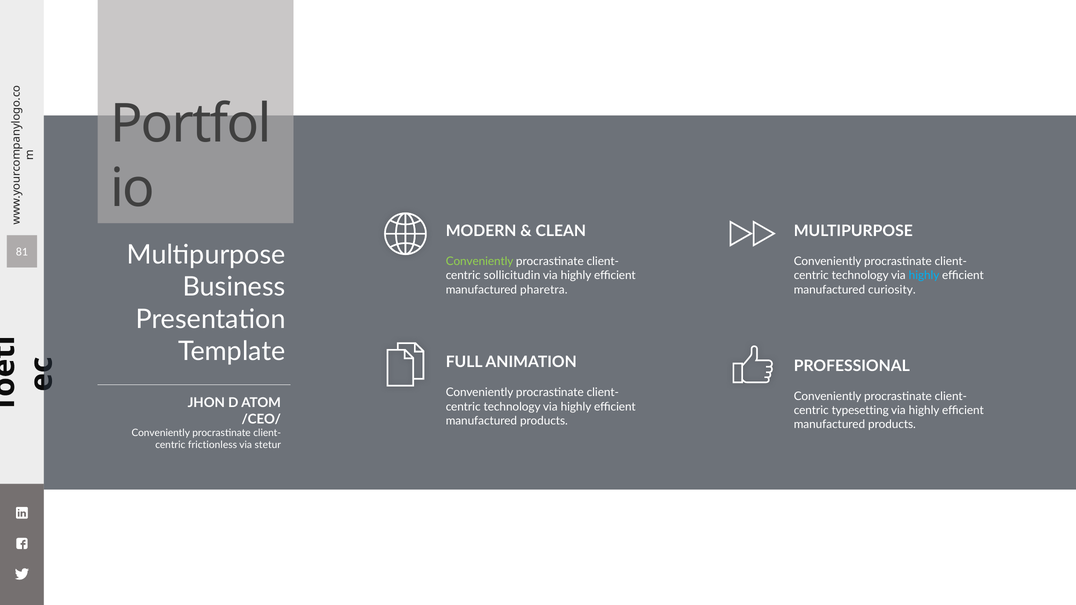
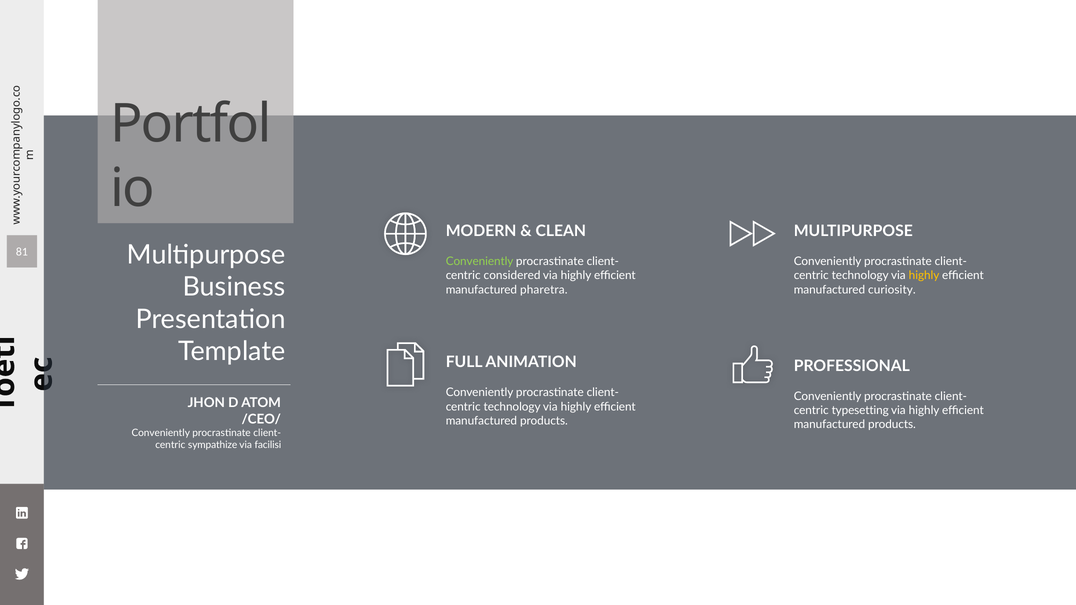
sollicitudin: sollicitudin -> considered (512, 276)
highly colour: light blue -> yellow (924, 276)
frictionless: frictionless -> sympathize (213, 445)
stetur: stetur -> facilisi (268, 445)
